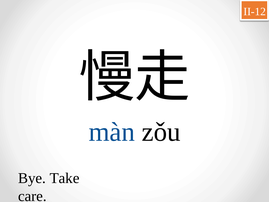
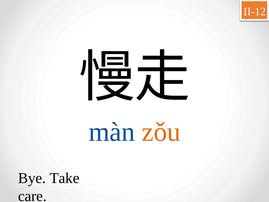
zǒu colour: black -> orange (161, 132)
